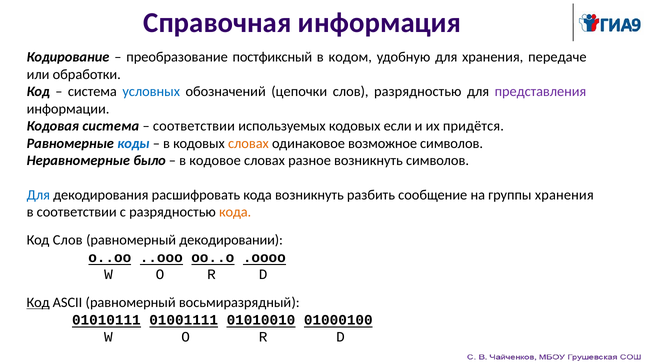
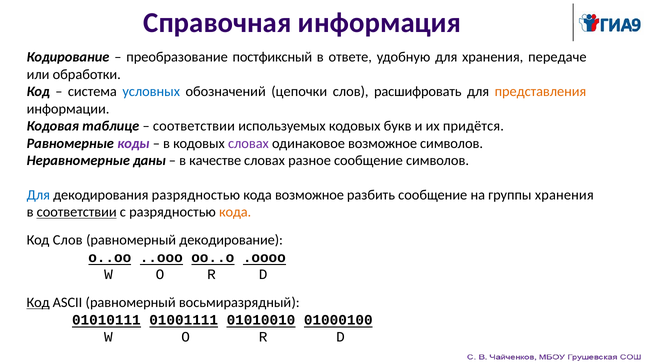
кодом: кодом -> ответе (350, 57)
слов разрядностью: разрядностью -> расшифровать (418, 92)
представления colour: purple -> orange (540, 92)
Кодовая система: система -> таблице (111, 126)
если: если -> букв (398, 126)
коды colour: blue -> purple (133, 143)
словах colour: orange -> purple (248, 143)
было: было -> даны (150, 161)
кодовое: кодовое -> качестве (215, 161)
разное возникнуть: возникнуть -> сообщение (368, 161)
декодирования расшифровать: расшифровать -> разрядностью (196, 195)
кода возникнуть: возникнуть -> возможное (309, 195)
соответствии underline: none -> present (77, 212)
декодировании: декодировании -> декодирование (231, 240)
